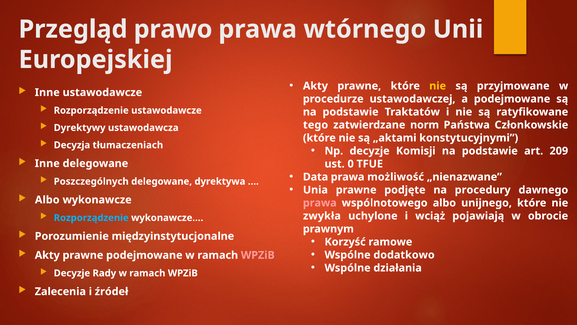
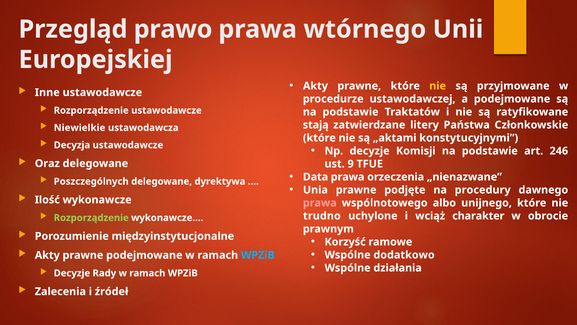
tego: tego -> stają (316, 125)
norm: norm -> litery (424, 125)
Dyrektywy: Dyrektywy -> Niewielkie (80, 128)
Decyzja tłumaczeniach: tłumaczeniach -> ustawodawcze (128, 145)
209: 209 -> 246 (559, 151)
Inne: Inne -> Oraz (47, 163)
0: 0 -> 9 (351, 164)
możliwość: możliwość -> orzeczenia (396, 177)
Albo: Albo -> Ilość (47, 200)
Rozporządzenie colour: light blue -> light green (91, 218)
zwykła: zwykła -> trudno (322, 216)
pojawiają: pojawiają -> charakter (478, 216)
WPZiB colour: pink -> light blue (258, 255)
